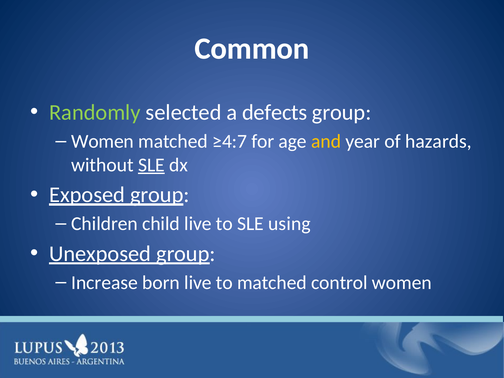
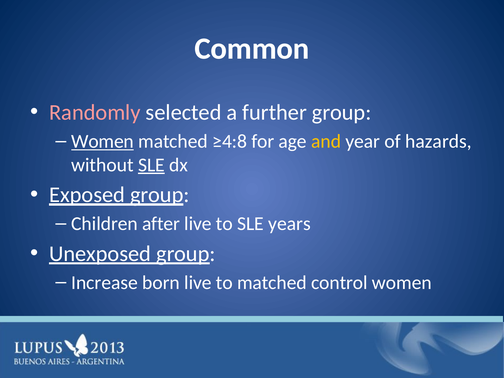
Randomly colour: light green -> pink (95, 112)
defects: defects -> further (275, 112)
Women underline: none -> present (103, 141)
≥4:7: ≥4:7 -> ≥4:8 (230, 141)
child: child -> after (161, 224)
using: using -> years (290, 224)
